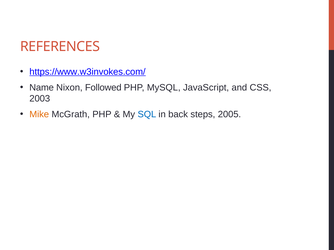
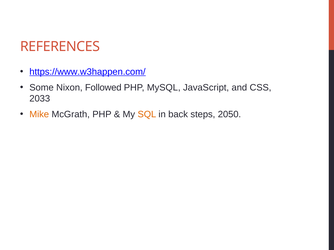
https://www.w3invokes.com/: https://www.w3invokes.com/ -> https://www.w3happen.com/ (87, 72)
Name: Name -> Some (42, 88)
2003: 2003 -> 2033 (40, 99)
SQL colour: blue -> orange (147, 115)
2005: 2005 -> 2050 (229, 115)
